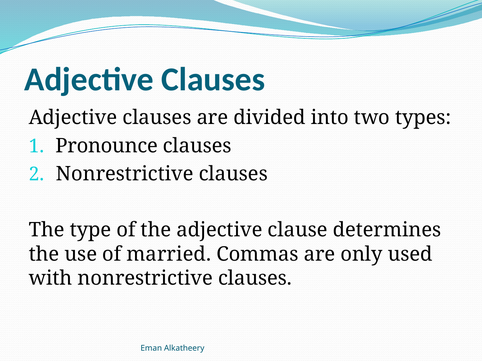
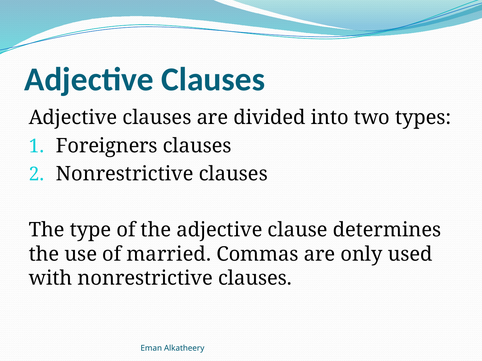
Pronounce: Pronounce -> Foreigners (107, 146)
